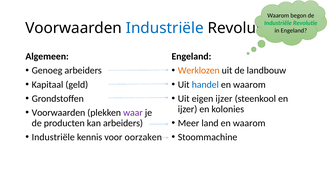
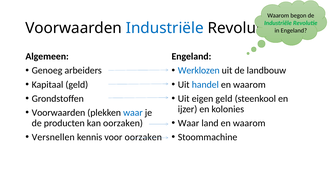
Werklozen colour: orange -> blue (199, 70)
eigen ijzer: ijzer -> geld (224, 98)
waar colour: purple -> blue (133, 112)
Meer: Meer -> Waar (189, 123)
kan arbeiders: arbeiders -> oorzaken (123, 123)
Industriële: Industriële -> Versnellen (53, 137)
